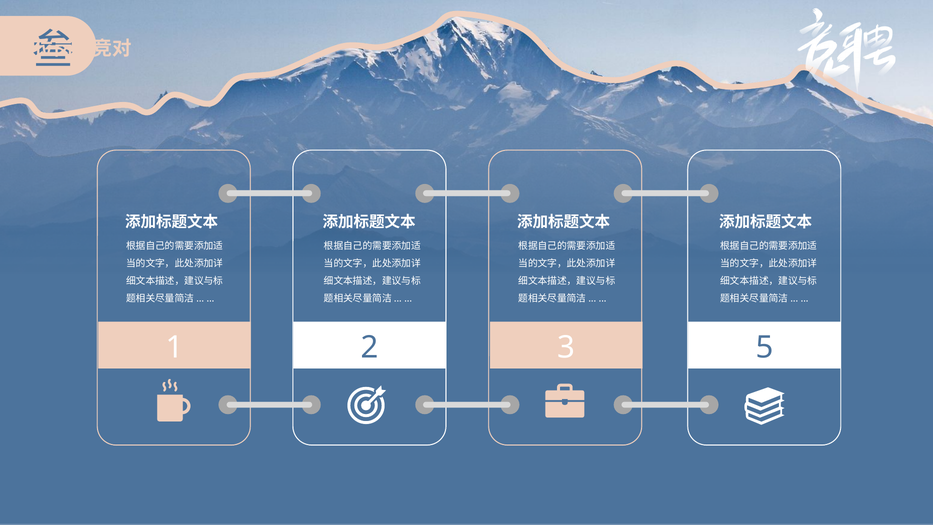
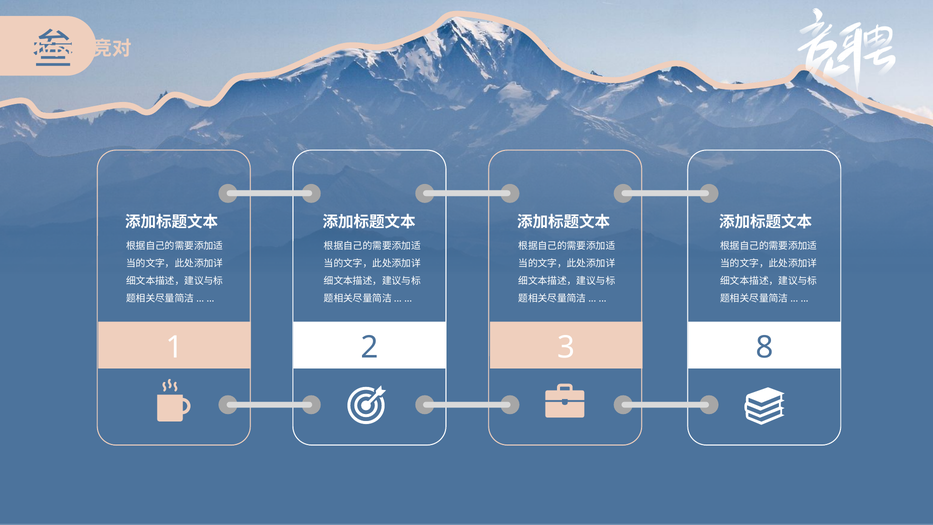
5: 5 -> 8 (764, 347)
